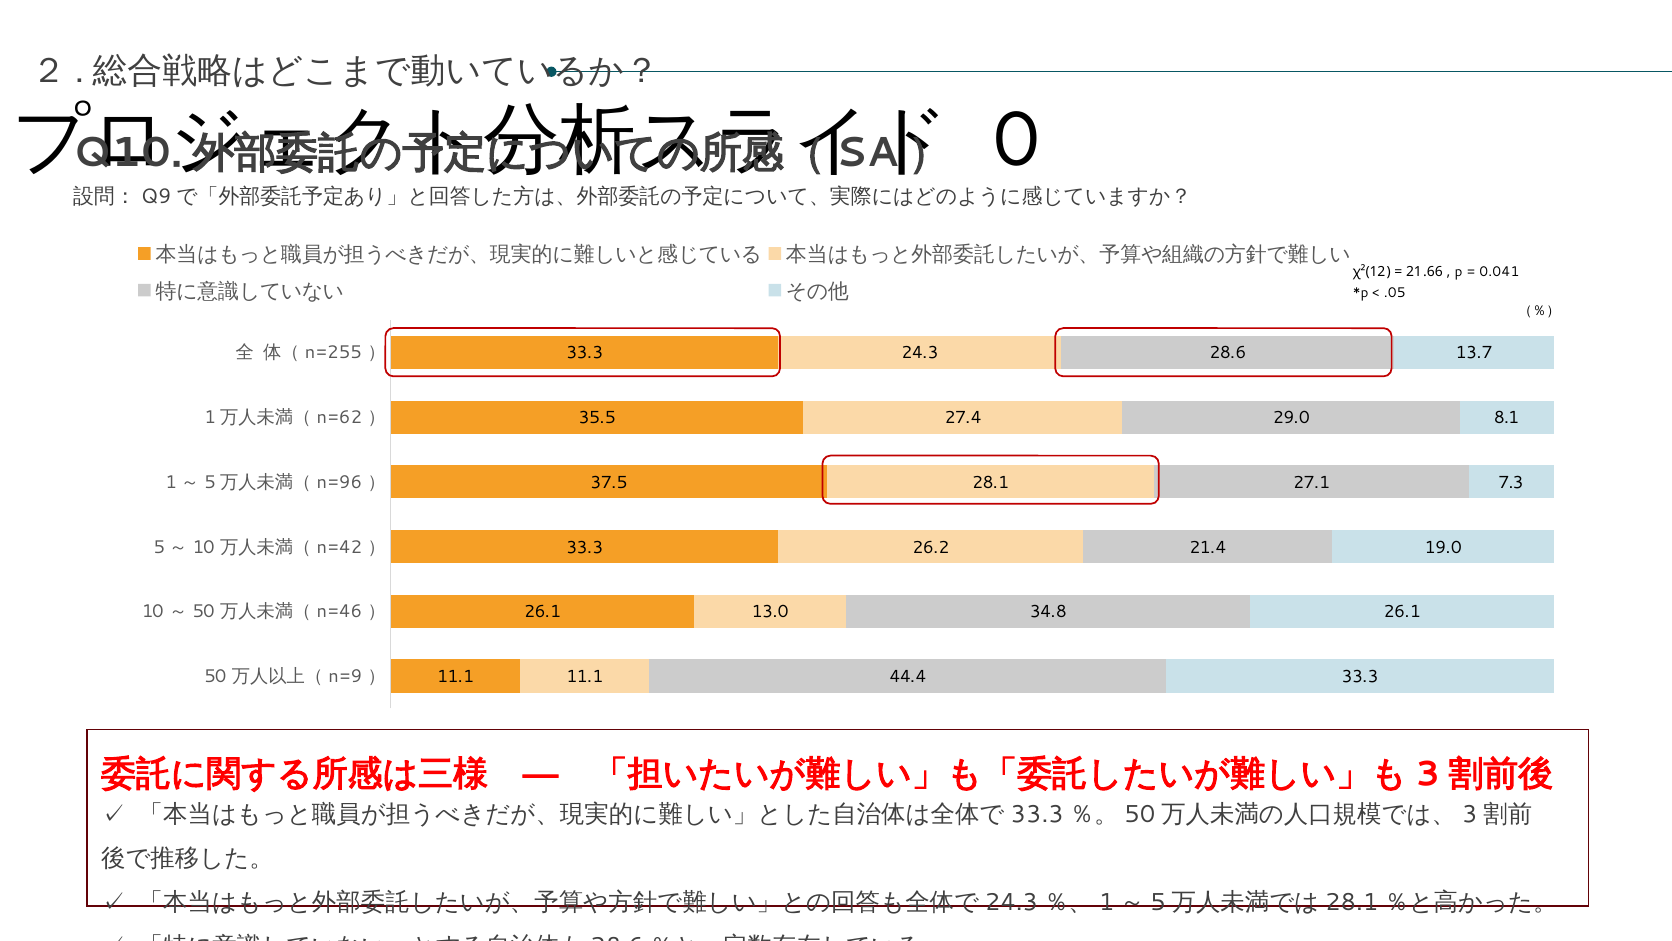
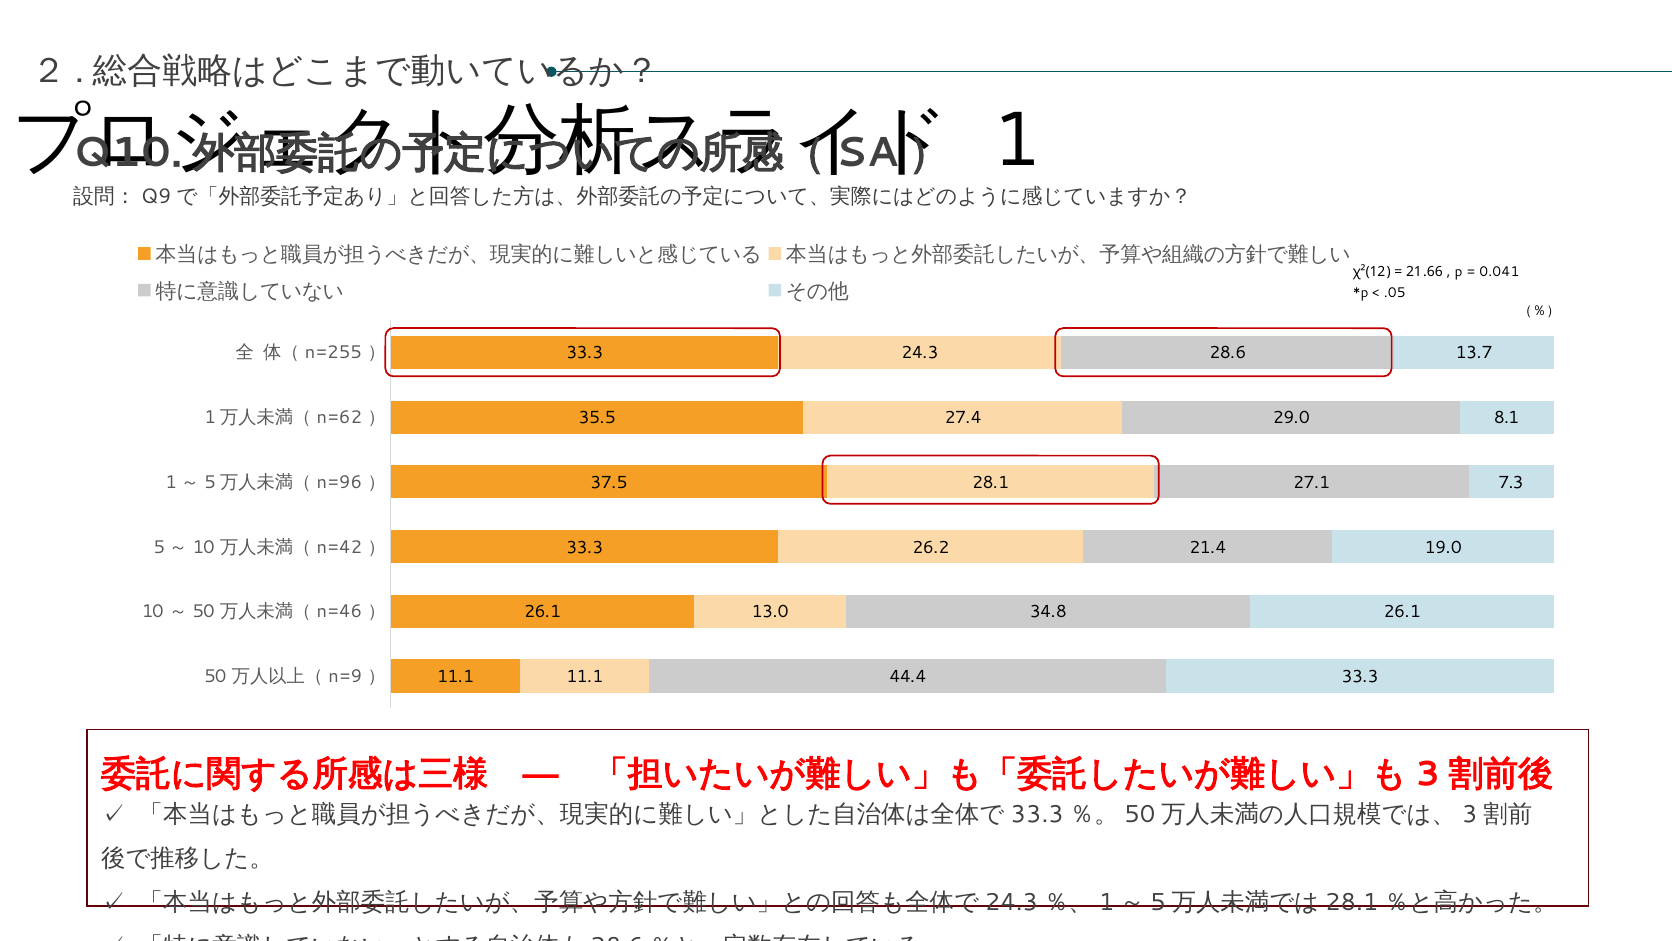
0: 0 -> 1 (1017, 140)
